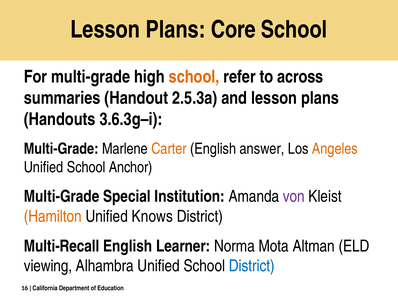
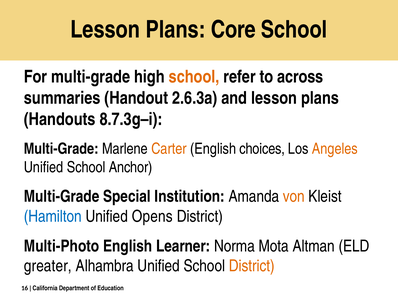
2.5.3a: 2.5.3a -> 2.6.3a (195, 98)
3.6.3g–i: 3.6.3g–i -> 8.7.3g–i (131, 119)
answer: answer -> choices (262, 149)
von colour: purple -> orange (294, 197)
Hamilton colour: orange -> blue (53, 217)
Knows: Knows -> Opens (152, 217)
Multi-Recall: Multi-Recall -> Multi-Photo (62, 247)
viewing: viewing -> greater (48, 266)
District colour: blue -> orange (252, 266)
